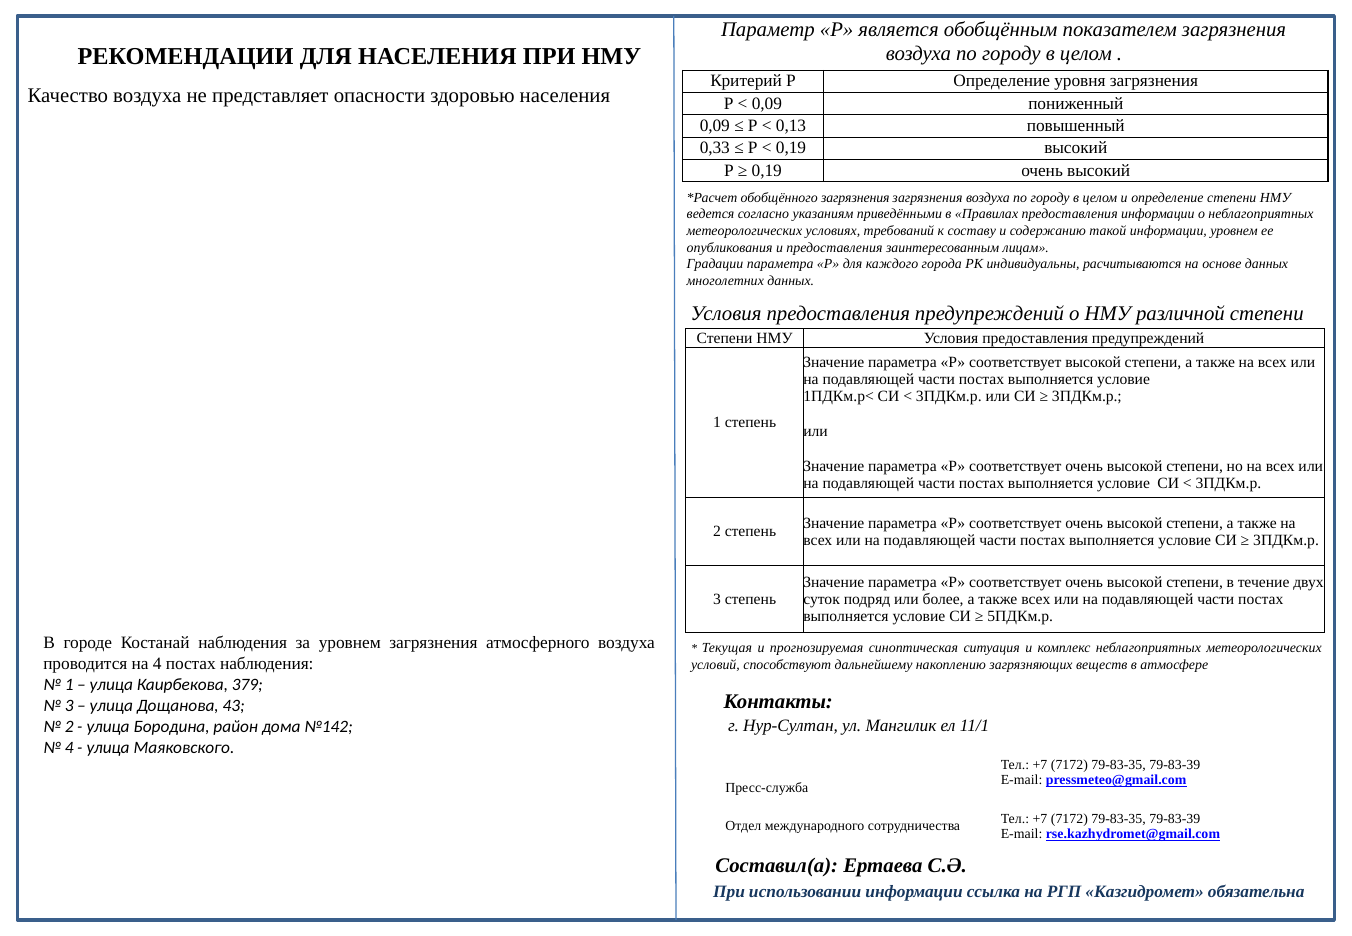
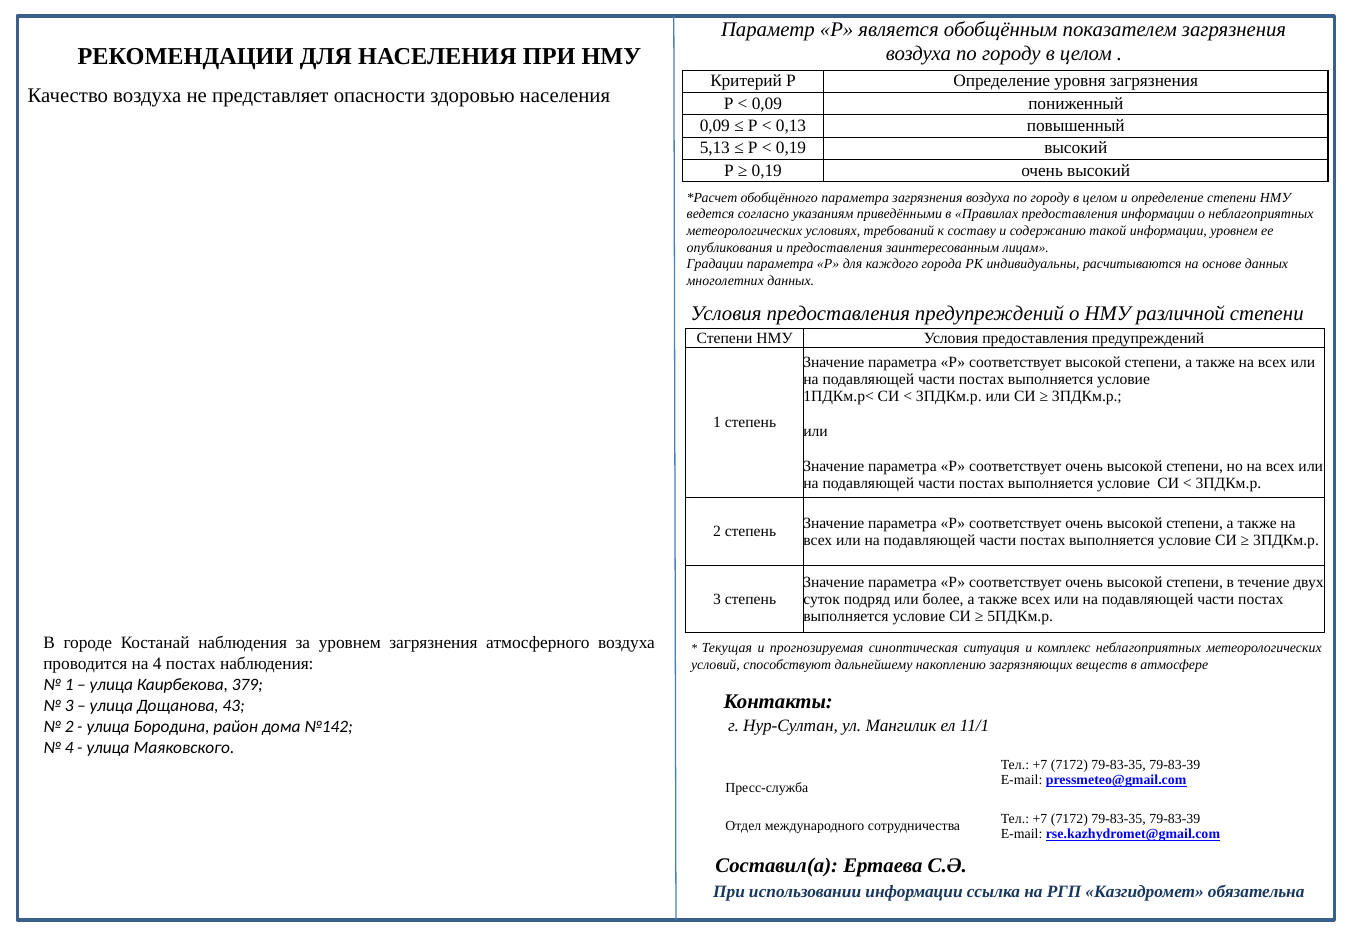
0,33: 0,33 -> 5,13 (715, 148)
обобщённого загрязнения: загрязнения -> параметра (855, 198)
